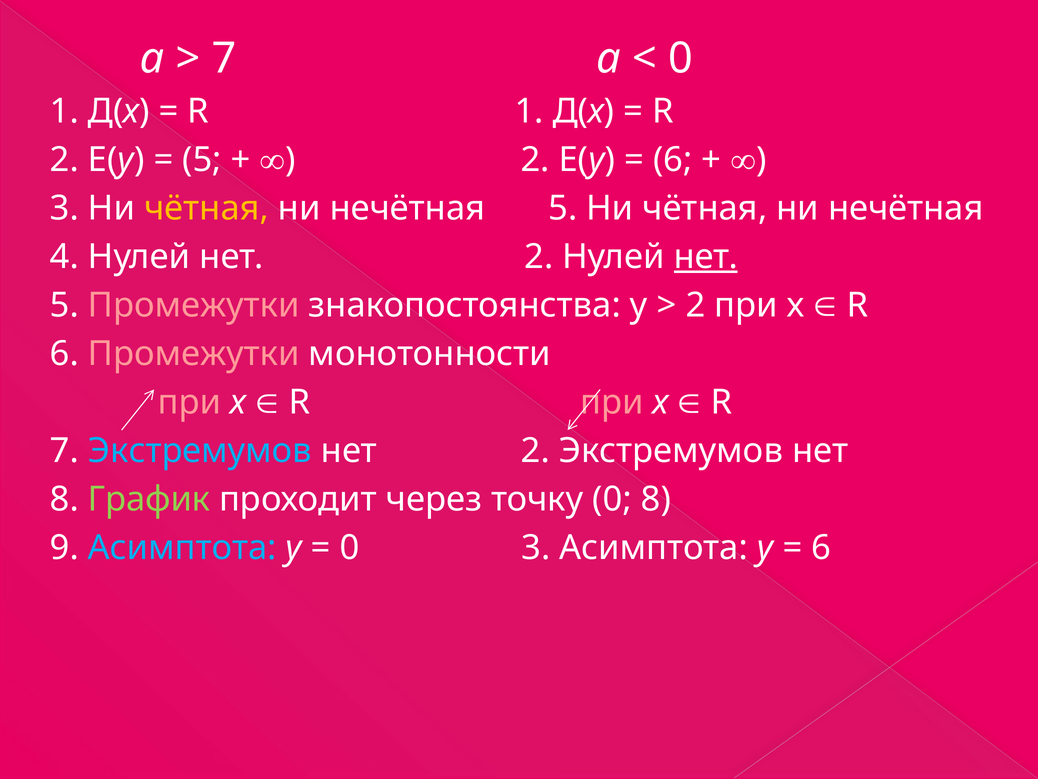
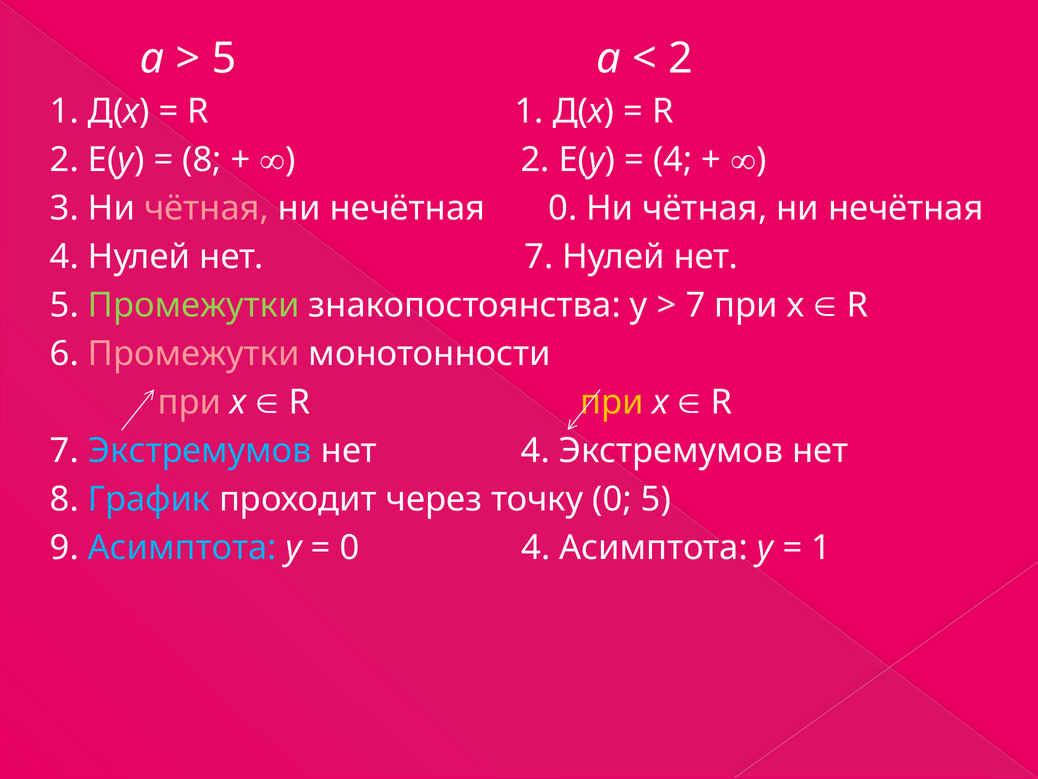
7: 7 -> 5 (224, 58)
0: 0 -> 2 (680, 58)
5: 5 -> 8 (202, 160)
6: 6 -> 4 (673, 160)
чётная colour: yellow -> pink (207, 208)
нечётная 5: 5 -> 0 (563, 208)
Нулей нет 2: 2 -> 7 (539, 257)
нет underline: present -> none (706, 257)
Промежутки colour: pink -> light green (194, 305)
2: 2 -> 7 (695, 305)
при colour: pink -> yellow (612, 402)
2: 2 -> 4 (535, 450)
График colour: light green -> light blue (149, 499)
0 8: 8 -> 5 (656, 499)
0 3: 3 -> 4 (536, 547)
6: 6 -> 1 (821, 547)
